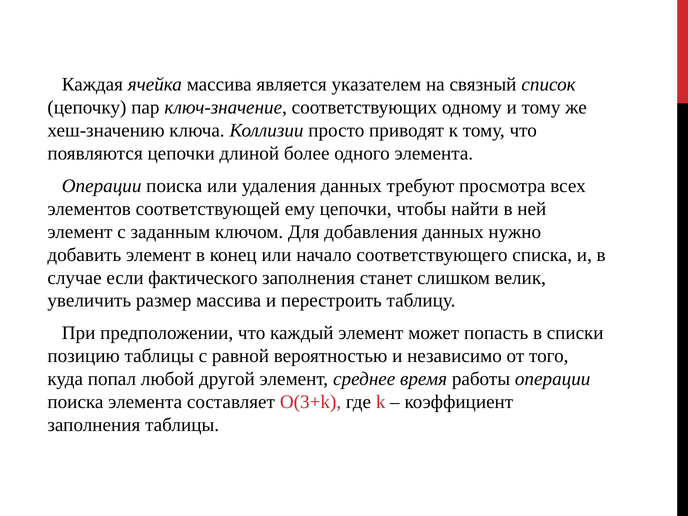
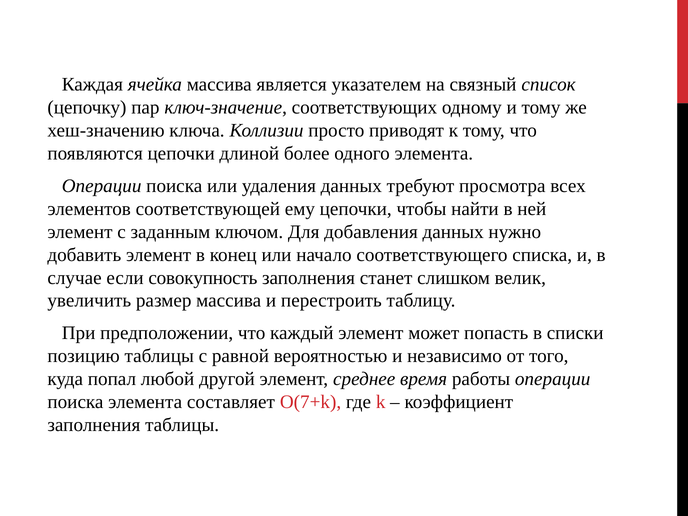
фактического: фактического -> совокупность (203, 278)
O(3+k: O(3+k -> O(7+k (311, 402)
